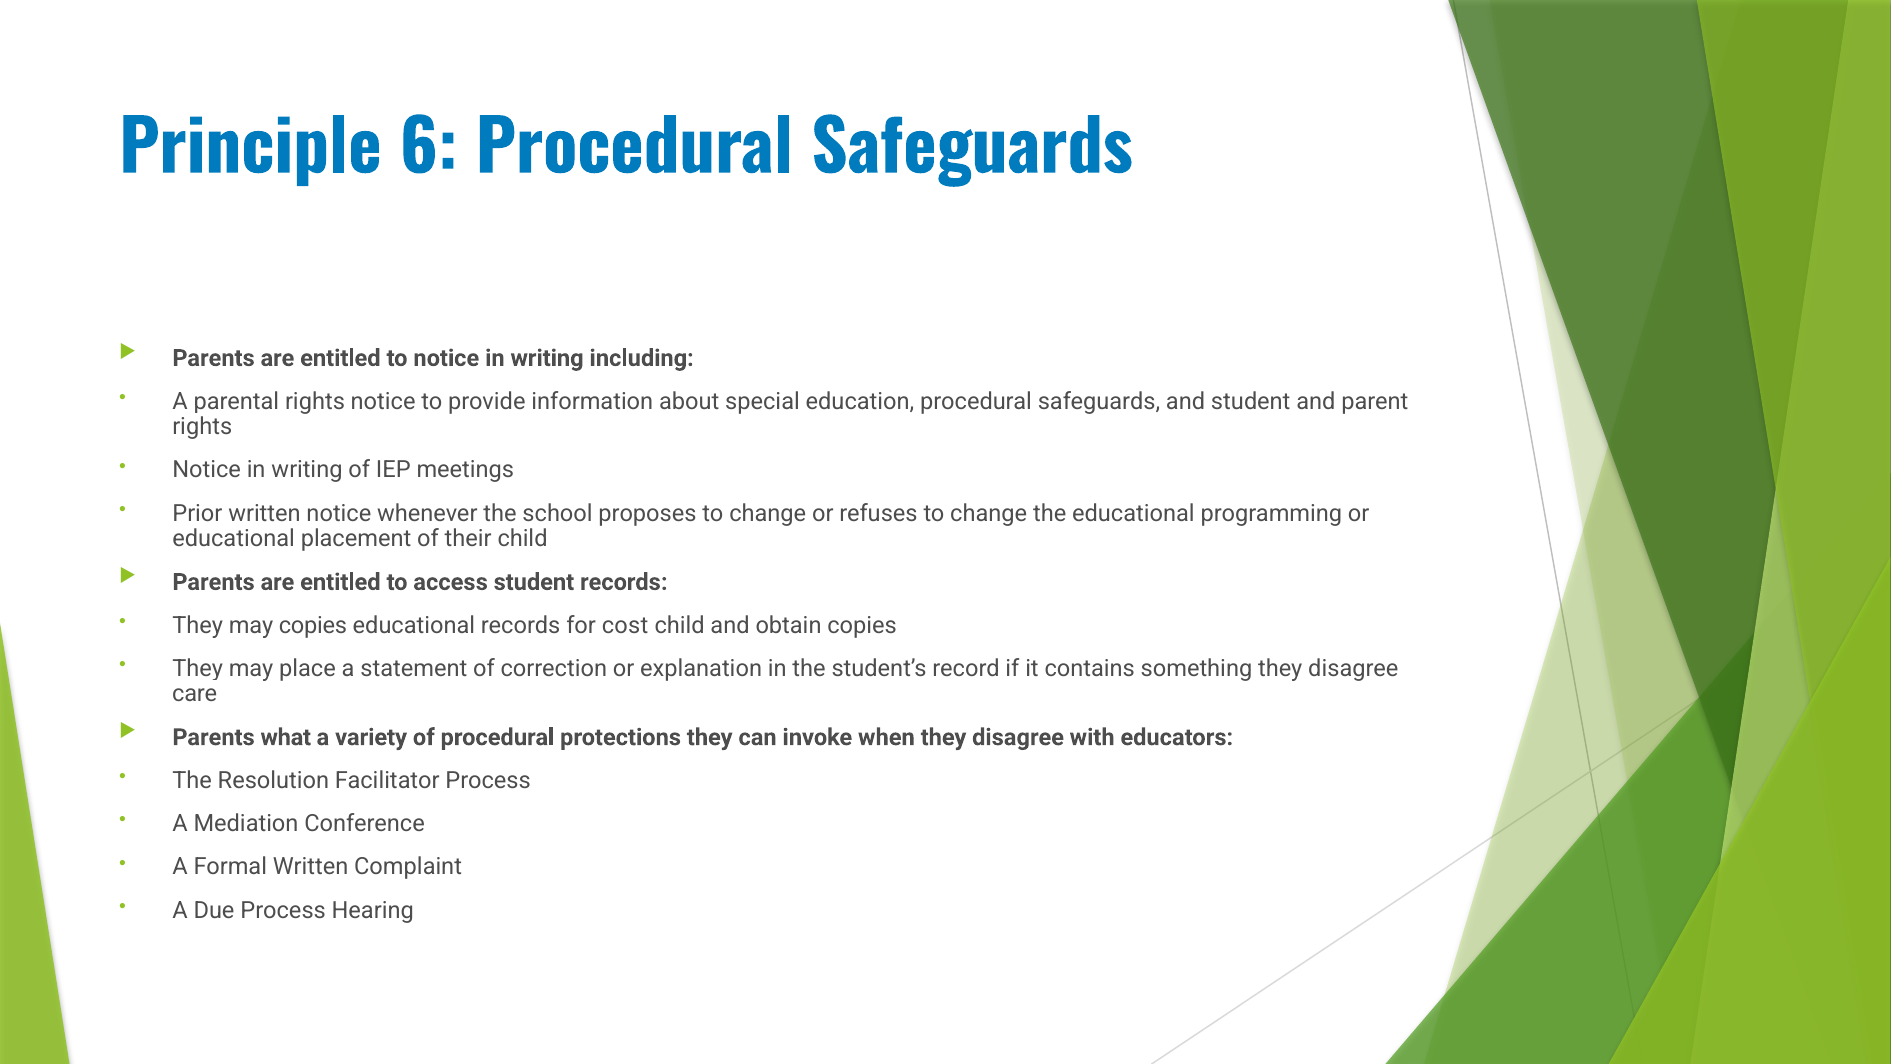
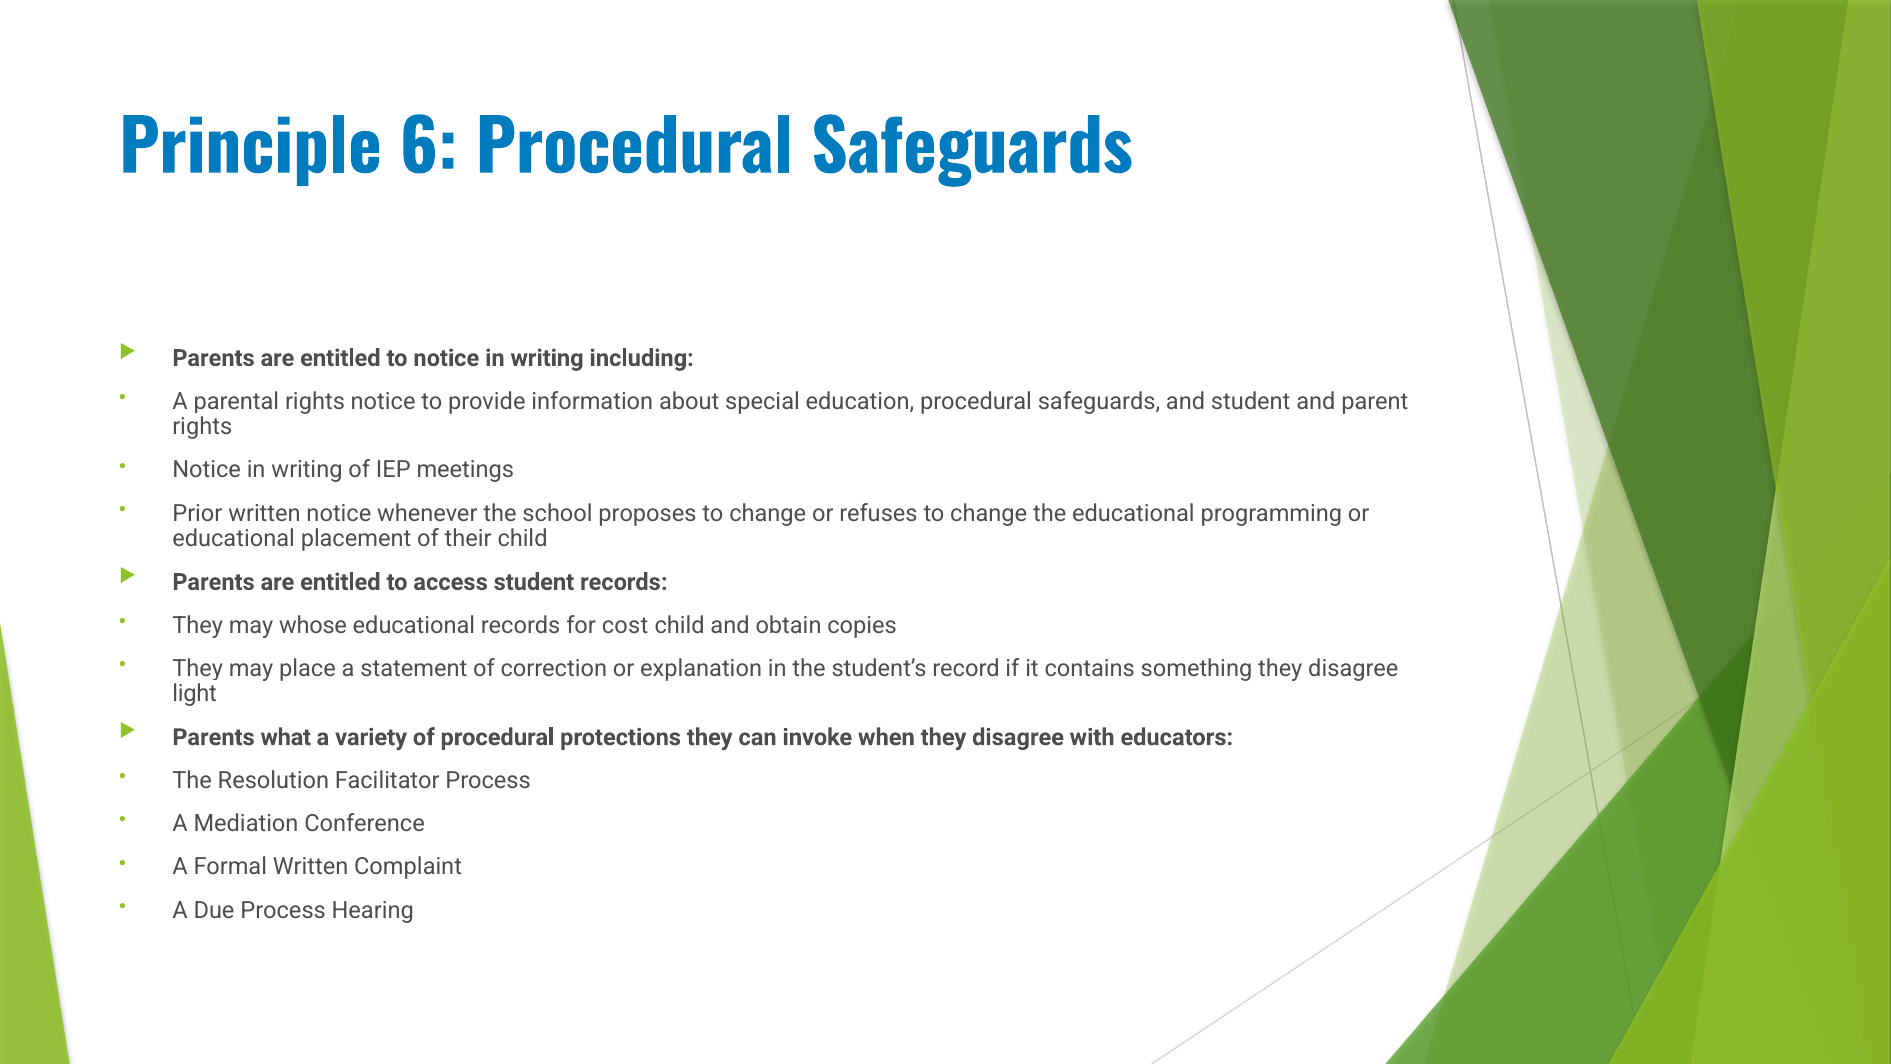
may copies: copies -> whose (313, 625)
care: care -> light (195, 694)
